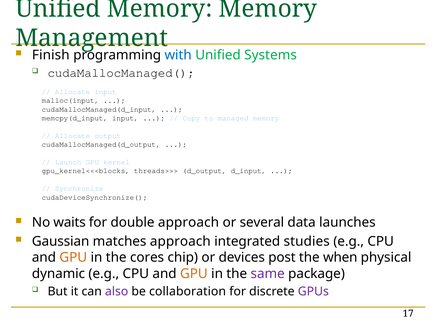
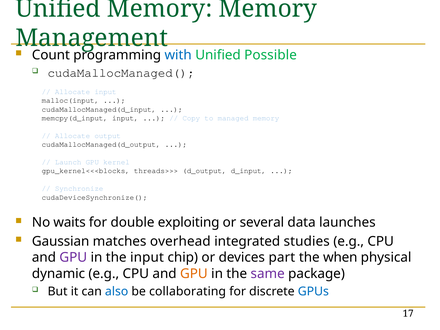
Finish: Finish -> Count (51, 55)
Systems: Systems -> Possible (271, 55)
double approach: approach -> exploiting (189, 223)
matches approach: approach -> overhead (180, 241)
GPU colour: orange -> purple (73, 257)
the cores: cores -> input (147, 257)
post: post -> part (282, 257)
also colour: purple -> blue (117, 291)
collaboration: collaboration -> collaborating (188, 291)
GPUs colour: purple -> blue (313, 291)
